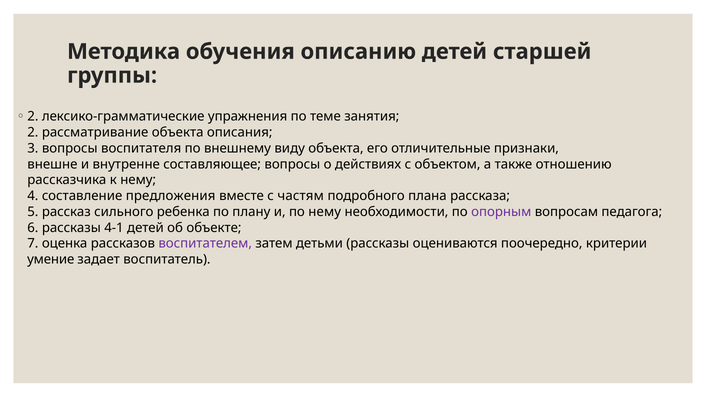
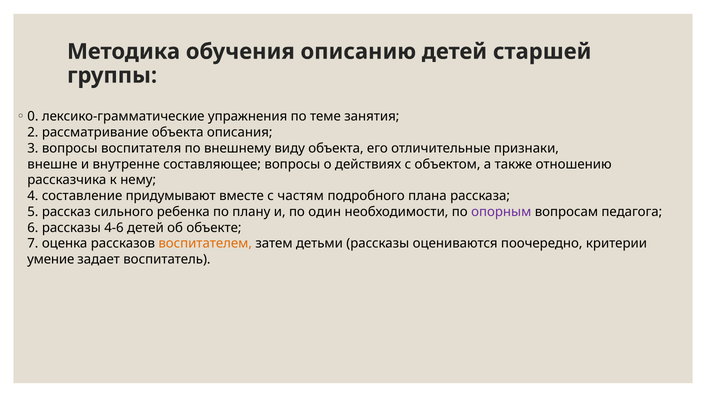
2: 2 -> 0 (33, 117)
предложения: предложения -> придумывают (171, 196)
по нему: нему -> один (325, 212)
4-1: 4-1 -> 4-6 (114, 228)
воспитателем colour: purple -> orange (205, 244)
